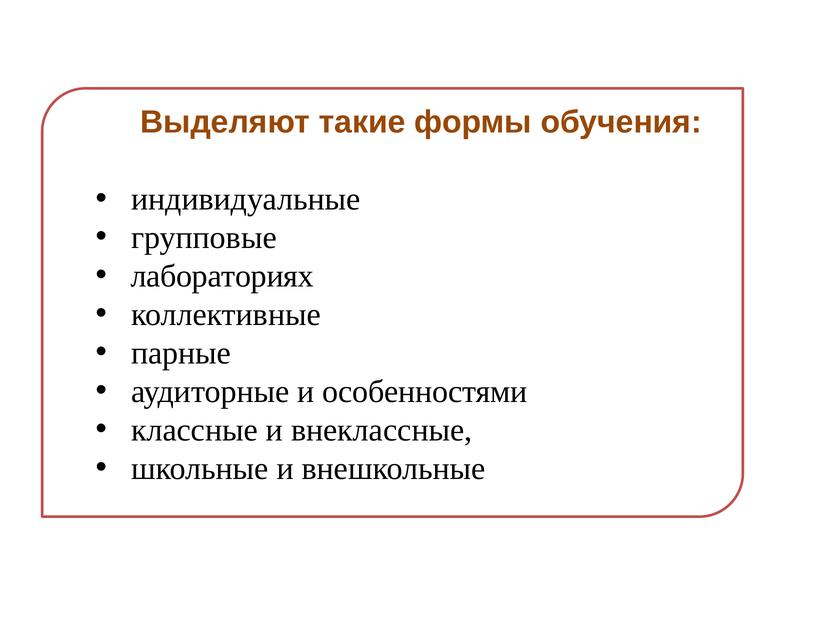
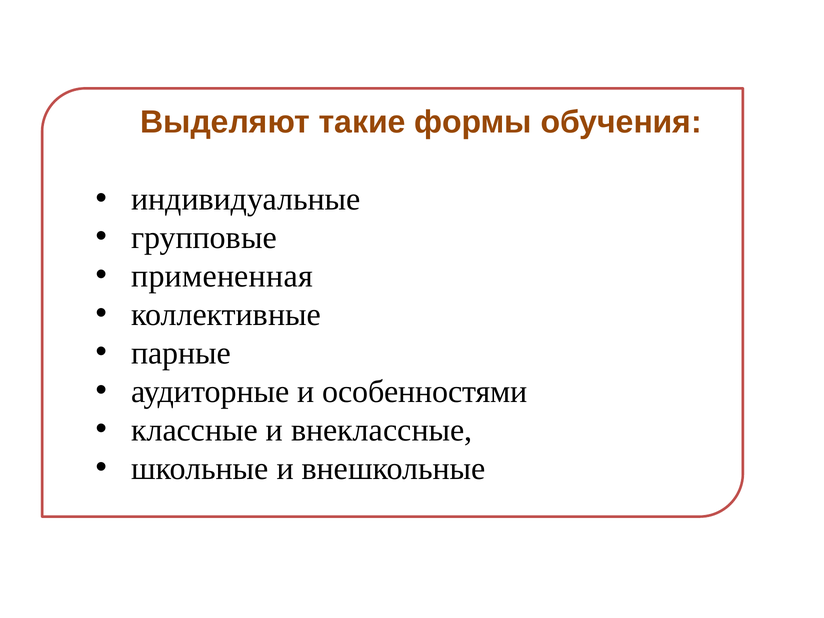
лабораториях: лабораториях -> примененная (222, 276)
